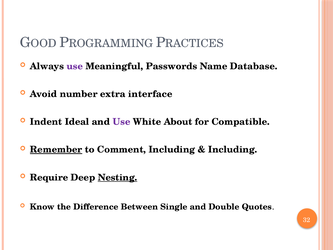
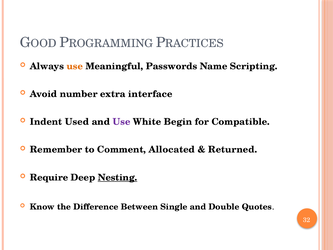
use colour: purple -> orange (75, 66)
Database: Database -> Scripting (254, 66)
Ideal: Ideal -> Used (77, 122)
About: About -> Begin (178, 122)
Remember underline: present -> none (56, 150)
Comment Including: Including -> Allocated (172, 150)
Including: Including -> Returned (233, 150)
